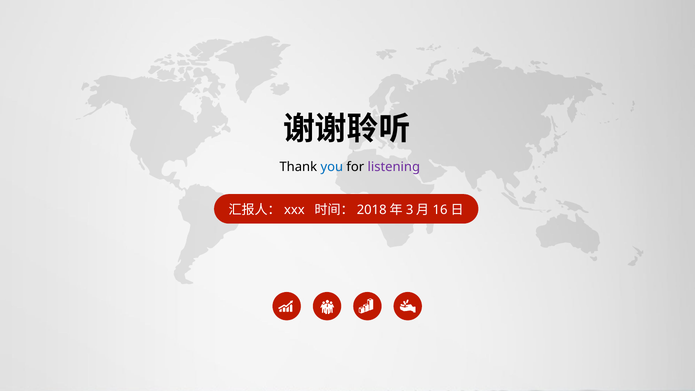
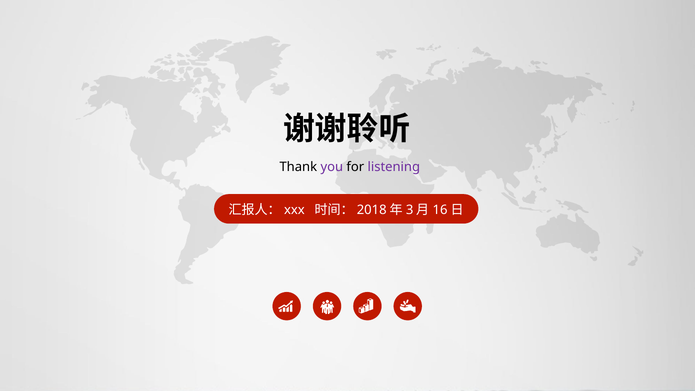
you colour: blue -> purple (332, 167)
